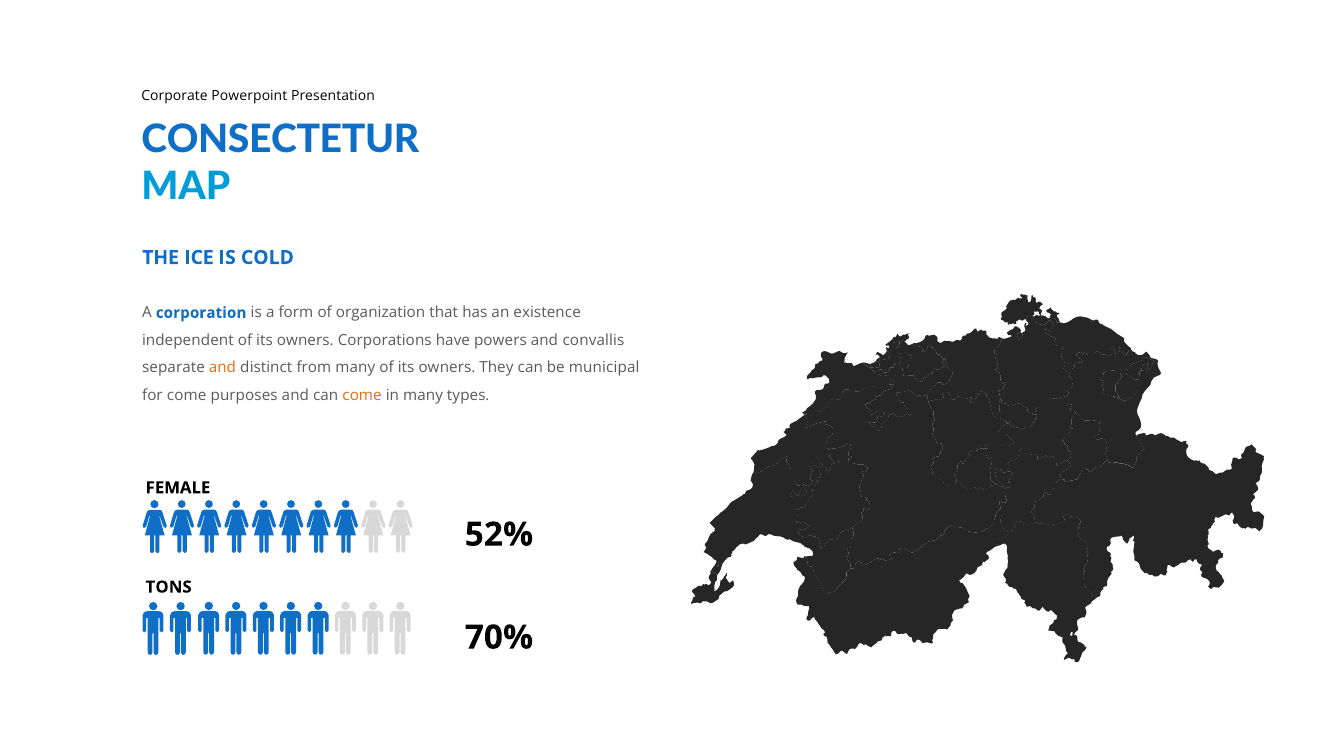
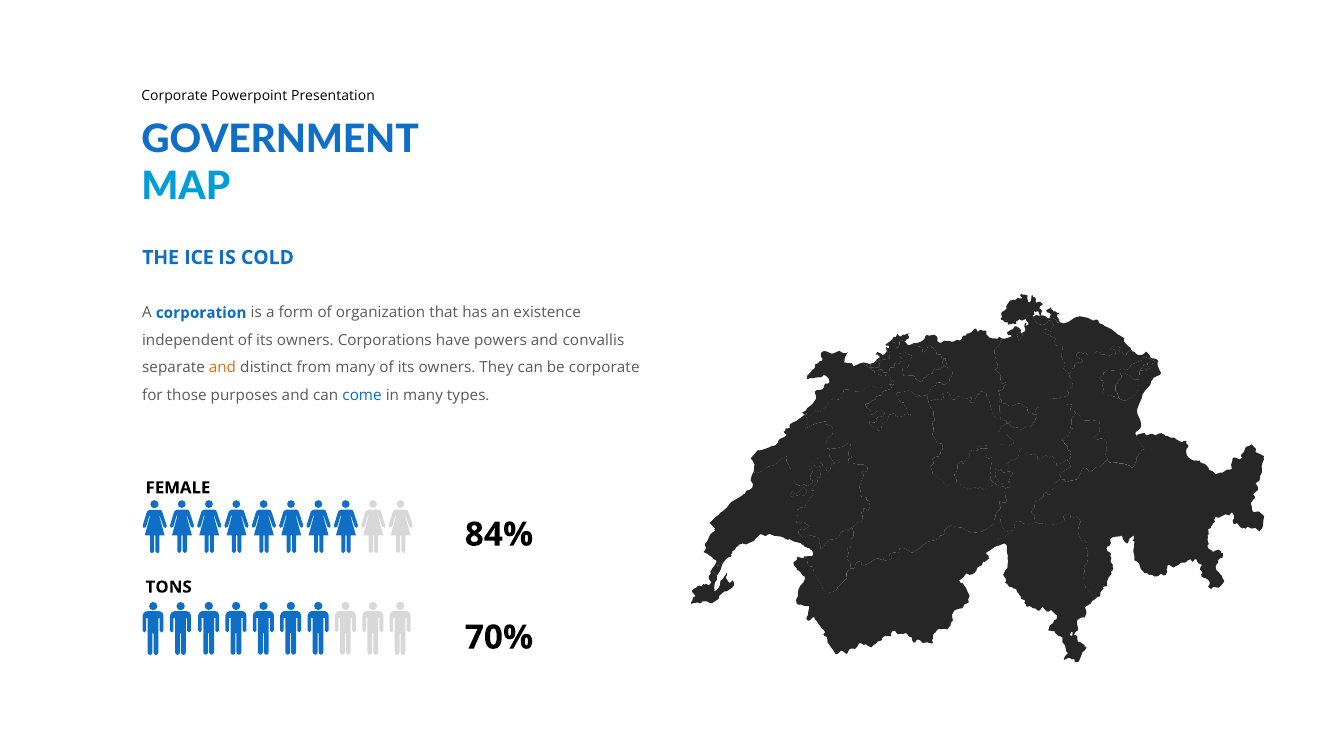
CONSECTETUR: CONSECTETUR -> GOVERNMENT (280, 139)
be municipal: municipal -> corporate (604, 368)
for come: come -> those (187, 395)
come colour: orange -> blue (362, 395)
52%: 52% -> 84% (499, 534)
